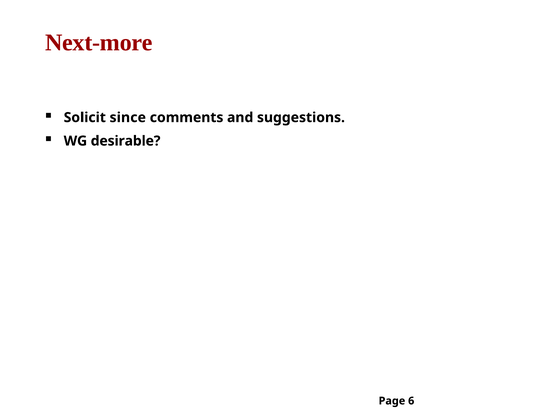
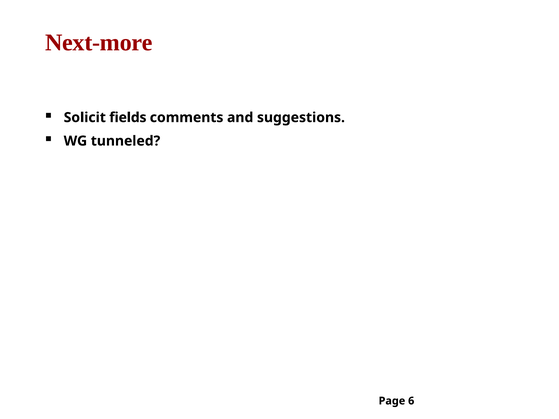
since: since -> fields (128, 118)
desirable: desirable -> tunneled (126, 141)
